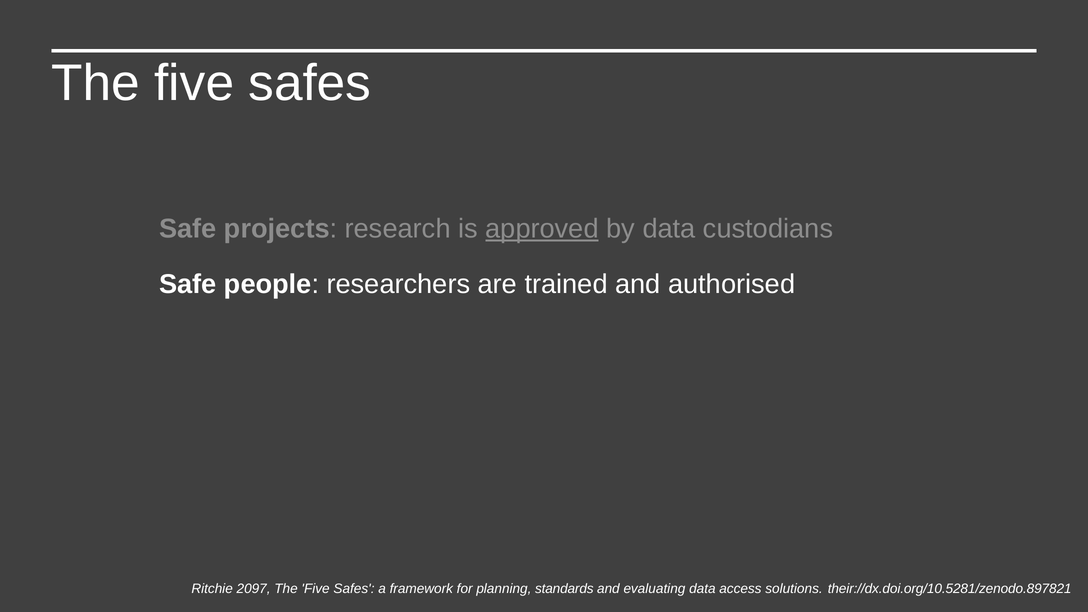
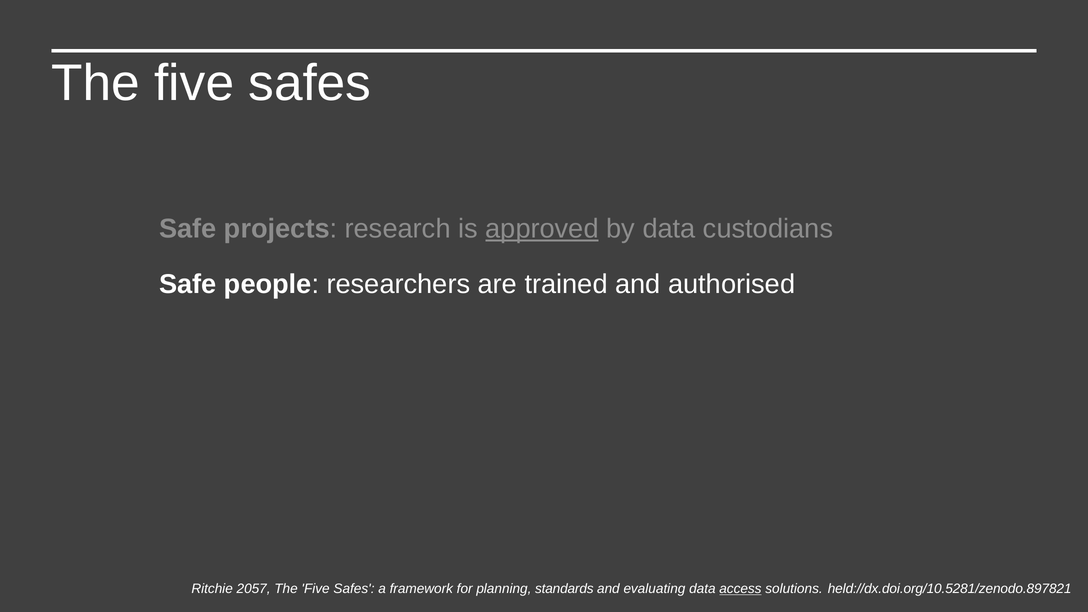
2097: 2097 -> 2057 (254, 589)
access underline: none -> present (740, 589)
their://dx.doi.org/10.5281/zenodo.897821: their://dx.doi.org/10.5281/zenodo.897821 -> held://dx.doi.org/10.5281/zenodo.897821 (950, 589)
